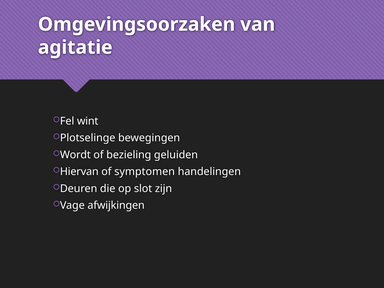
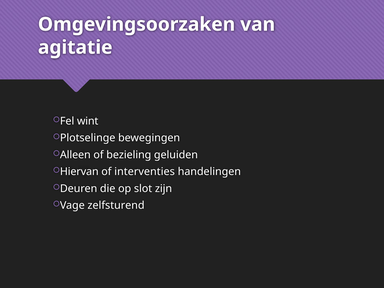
Wordt: Wordt -> Alleen (75, 155)
symptomen: symptomen -> interventies (145, 172)
afwijkingen: afwijkingen -> zelfsturend (116, 205)
